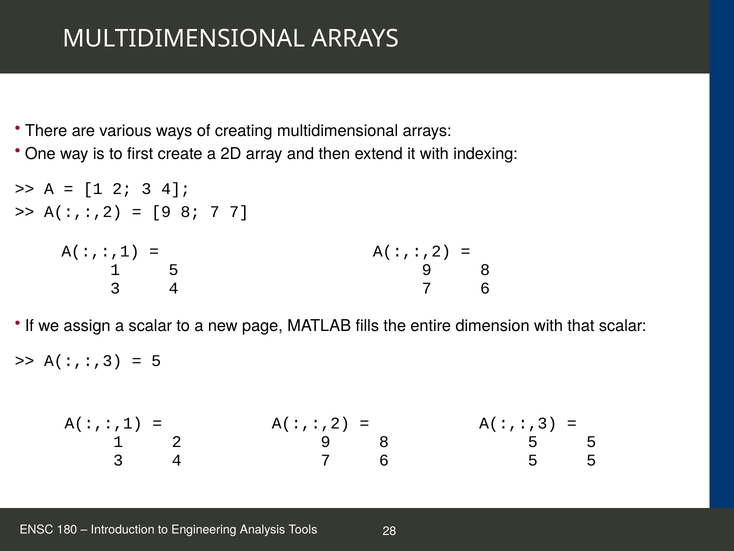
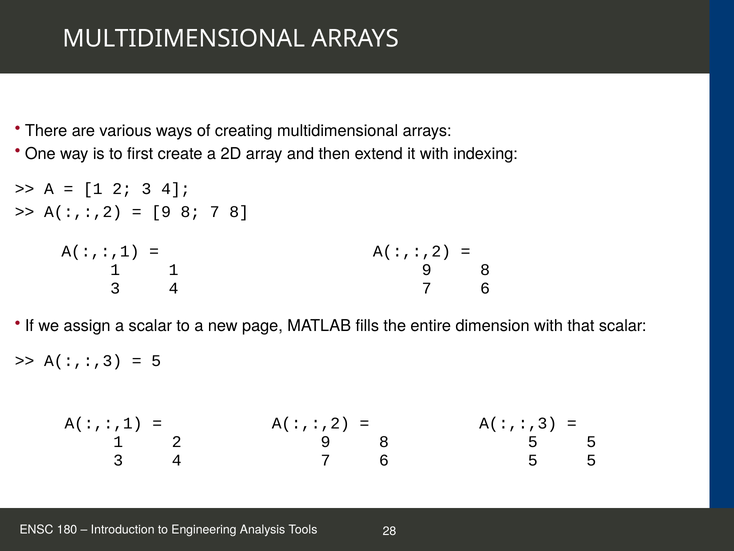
7 7: 7 -> 8 (239, 212)
1 5: 5 -> 1 (174, 270)
